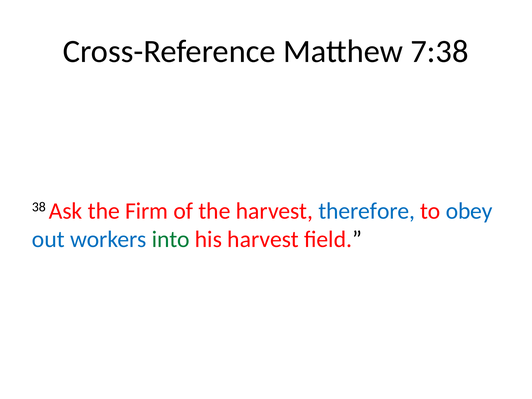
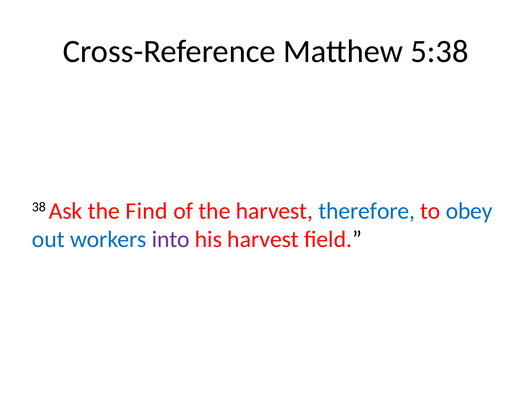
7:38: 7:38 -> 5:38 (440, 51)
Firm: Firm -> Find (147, 211)
into colour: green -> purple (171, 239)
